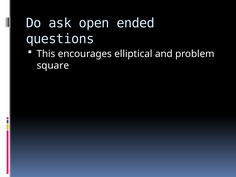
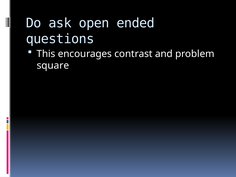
elliptical: elliptical -> contrast (133, 54)
